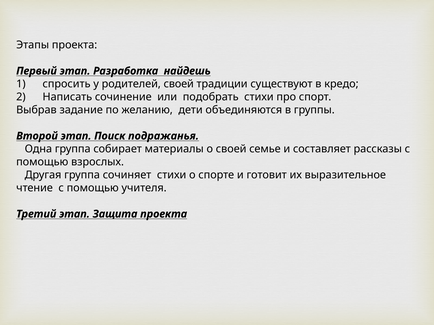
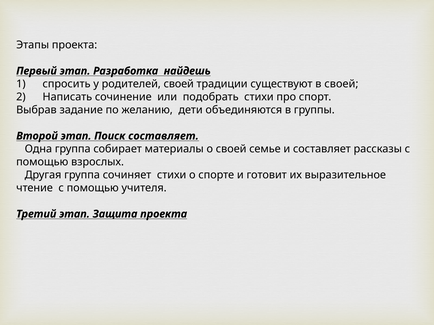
в кредо: кредо -> своей (341, 84)
Поиск подражанья: подражанья -> составляет (164, 136)
